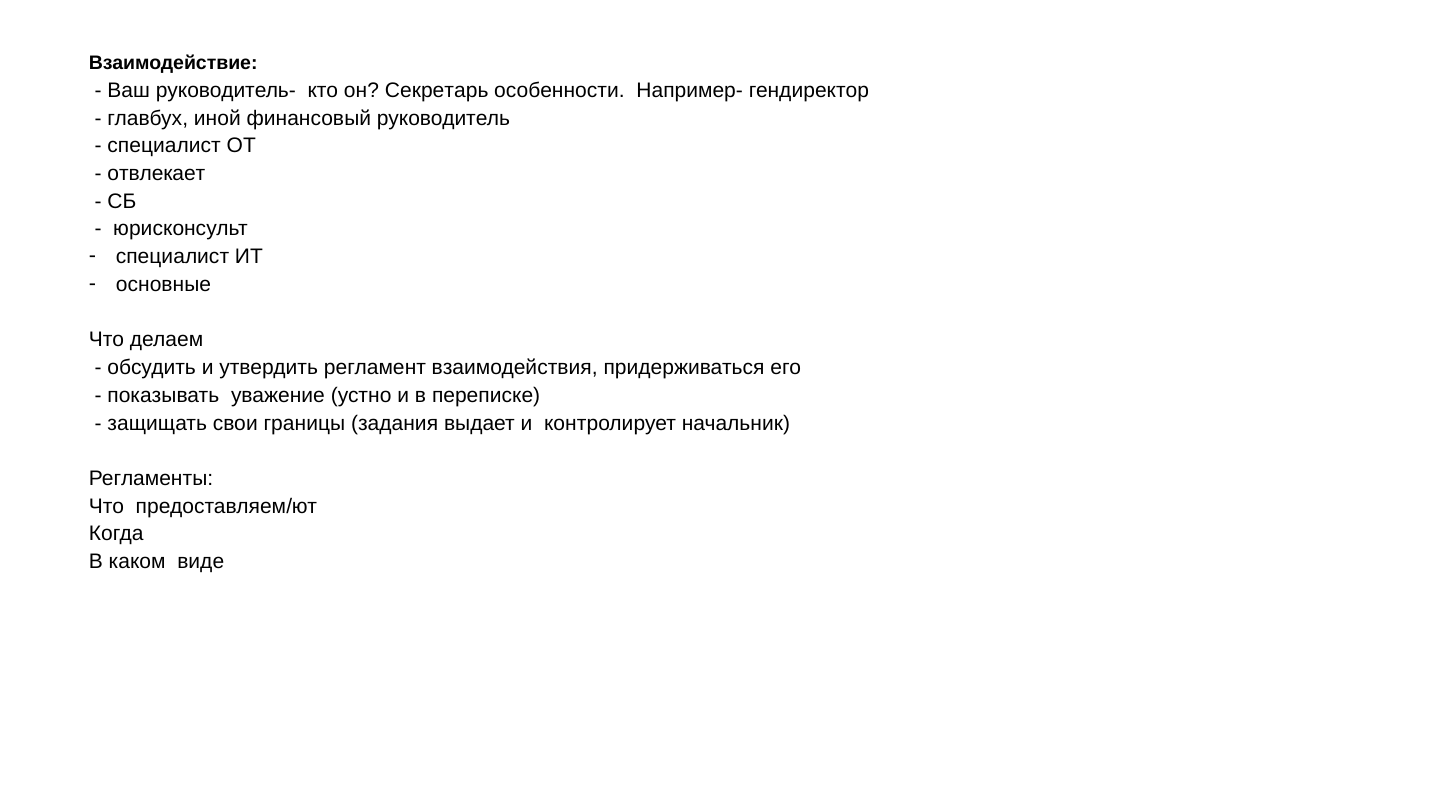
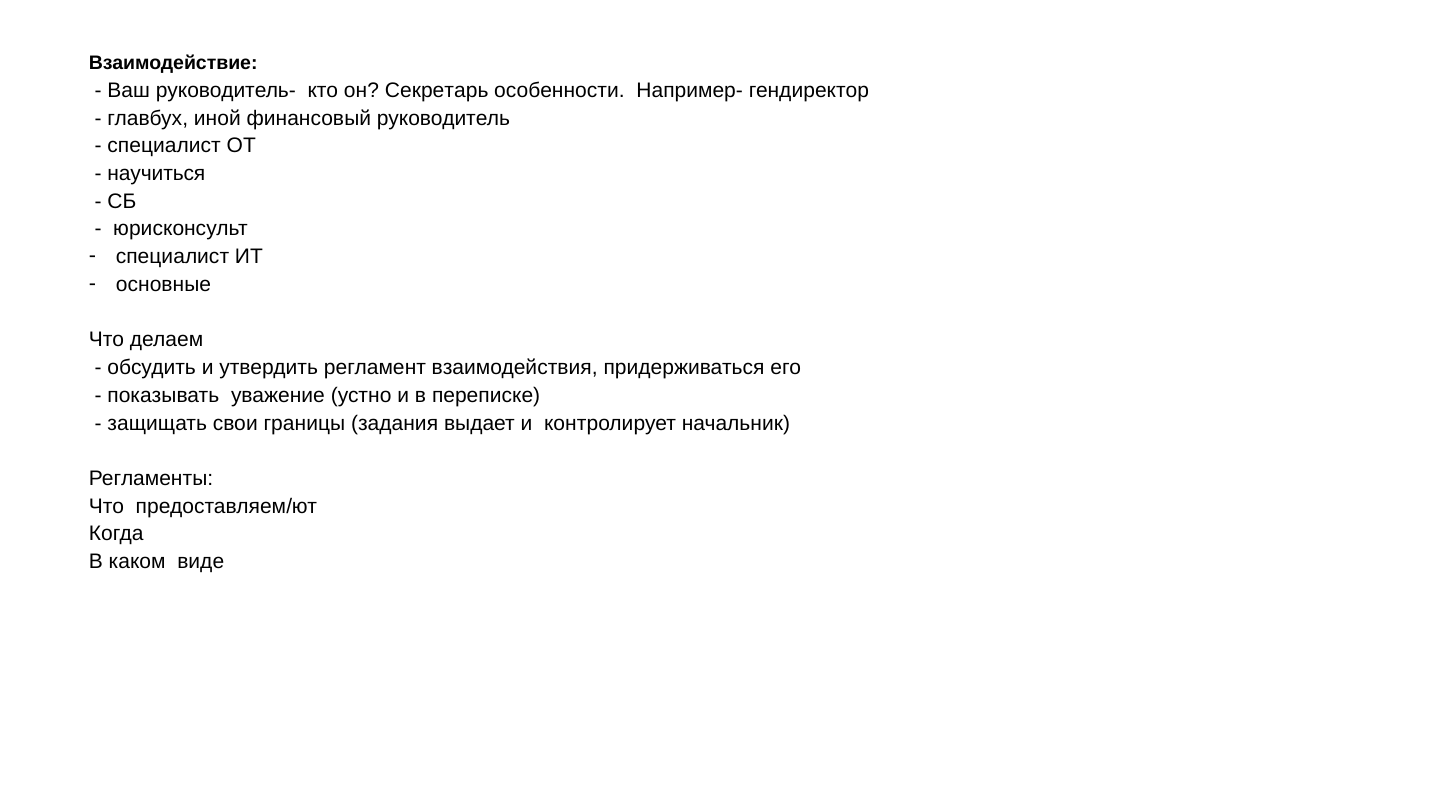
отвлекает: отвлекает -> научиться (156, 174)
